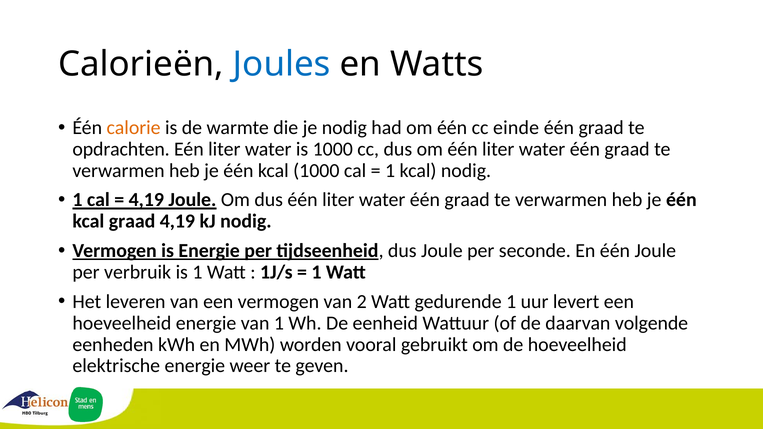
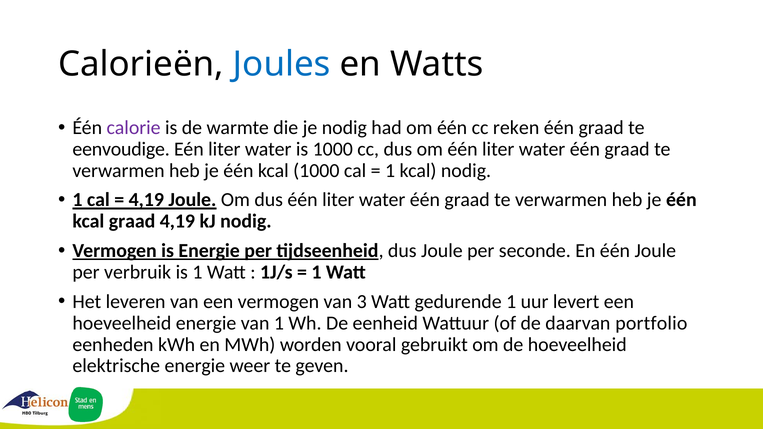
calorie colour: orange -> purple (134, 128)
einde: einde -> reken (516, 128)
opdrachten: opdrachten -> eenvoudige (121, 149)
2: 2 -> 3 (362, 302)
volgende: volgende -> portfolio (651, 323)
